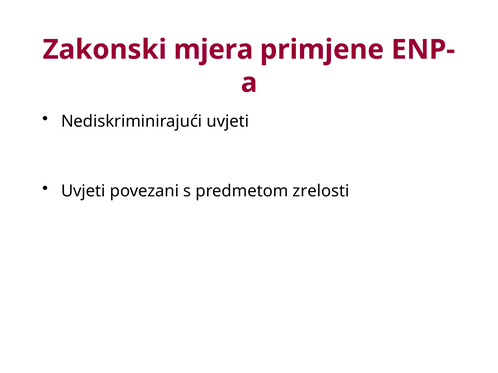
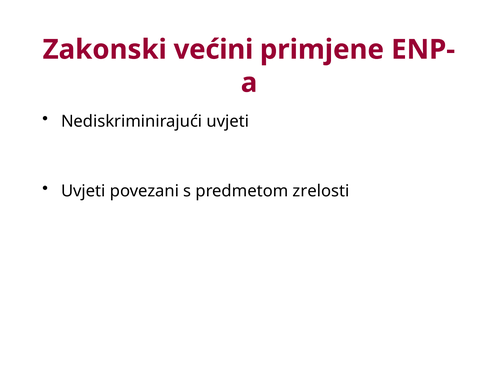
mjera: mjera -> većini (213, 50)
